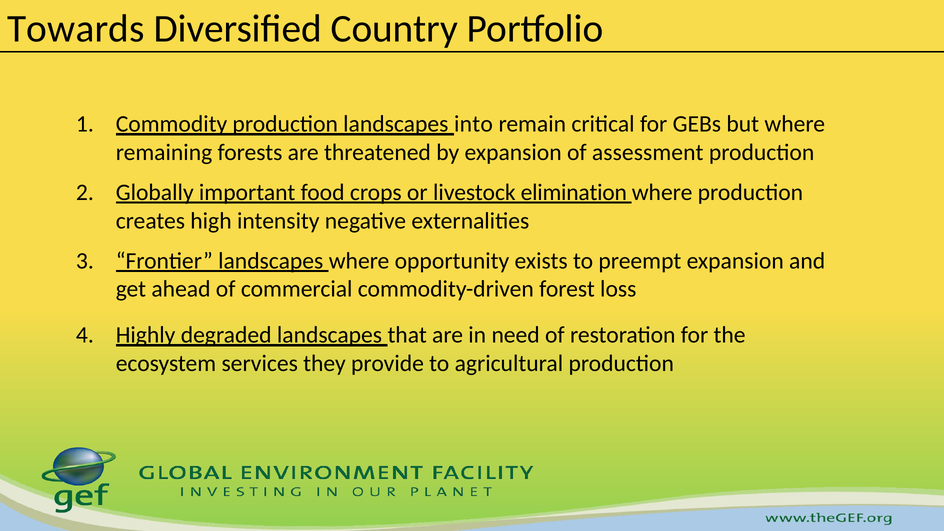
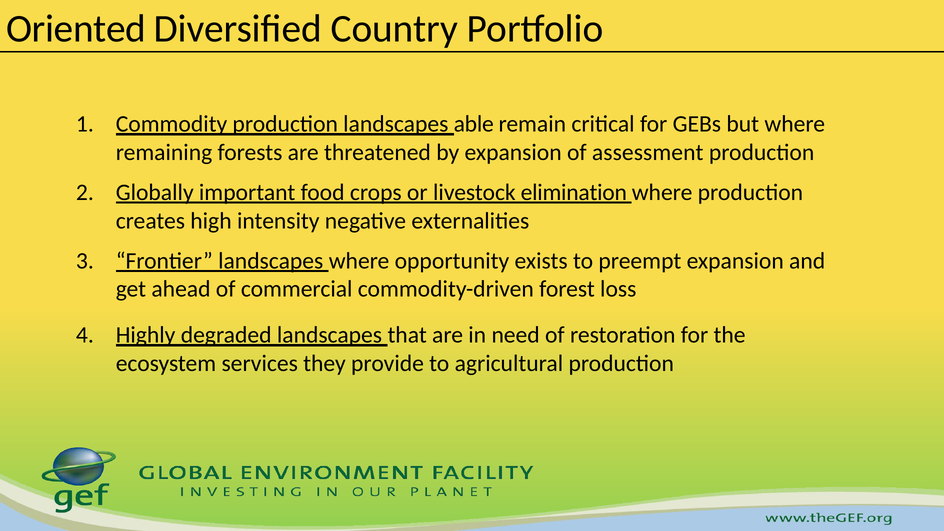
Towards: Towards -> Oriented (76, 29)
into: into -> able (474, 124)
